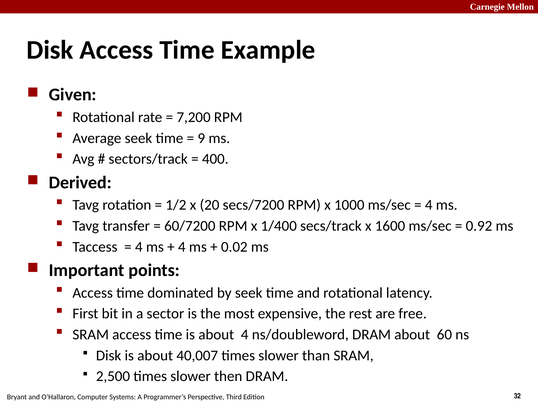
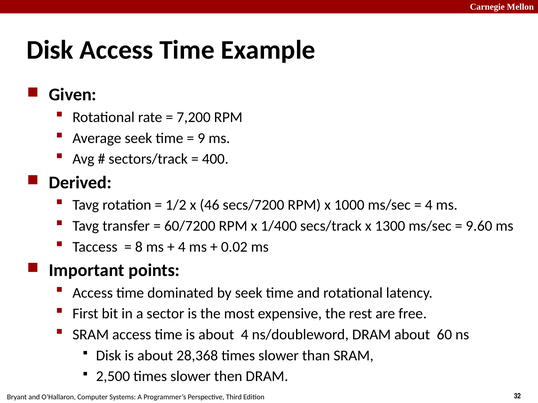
20: 20 -> 46 (210, 205)
1600: 1600 -> 1300 (390, 226)
0.92: 0.92 -> 9.60 (479, 226)
4: 4 -> 8 (139, 247)
40,007: 40,007 -> 28,368 (197, 356)
